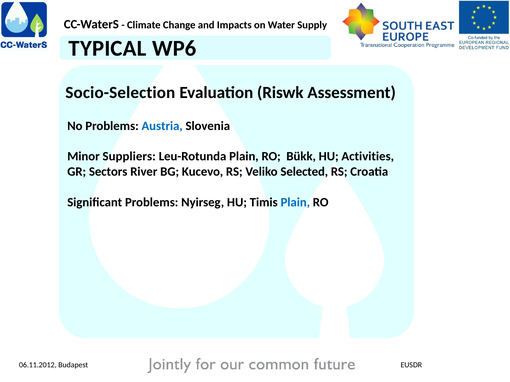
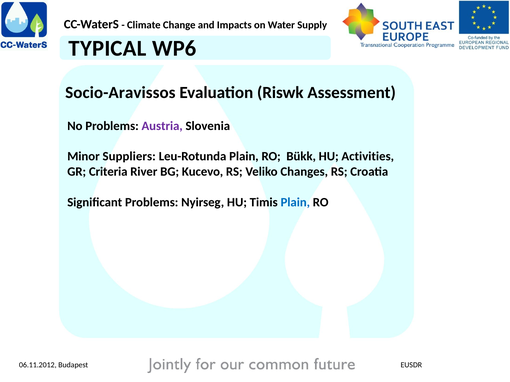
Socio-Selection: Socio-Selection -> Socio-Aravissos (120, 93)
Austria colour: blue -> purple (162, 126)
Sectors: Sectors -> Criteria (108, 172)
Selected: Selected -> Changes (304, 172)
